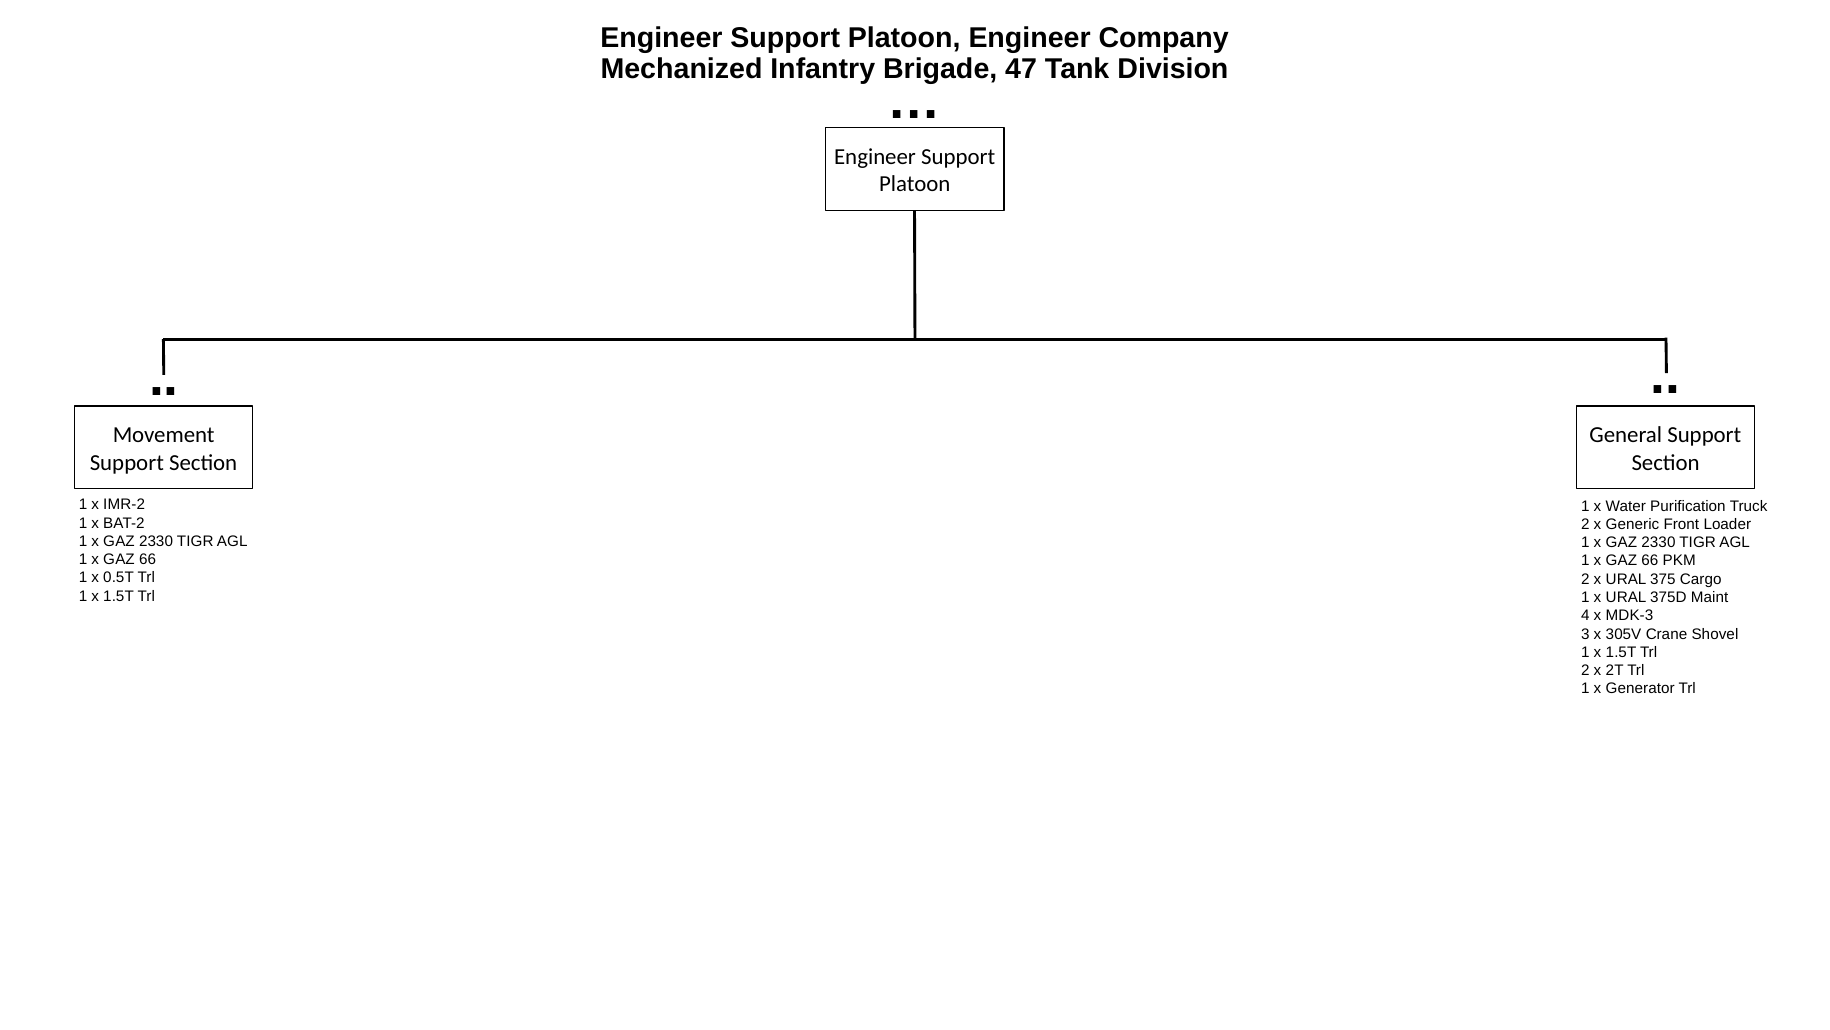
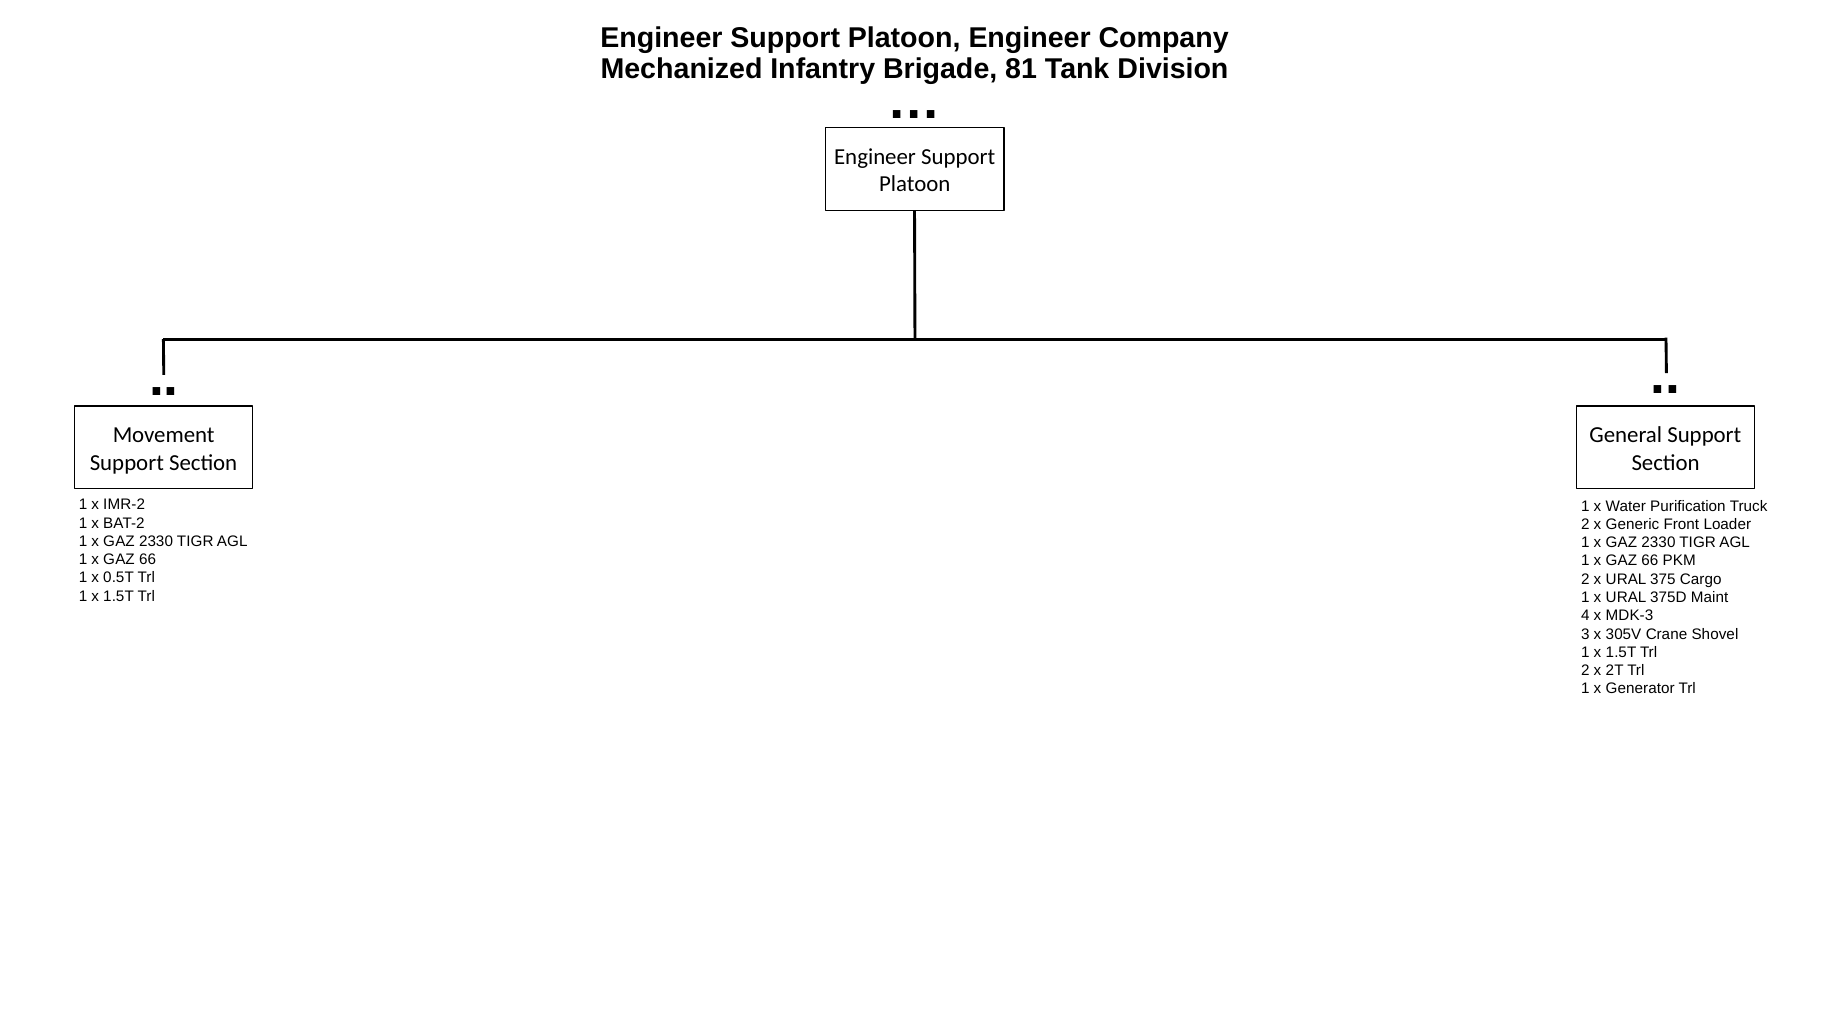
47: 47 -> 81 (1021, 69)
